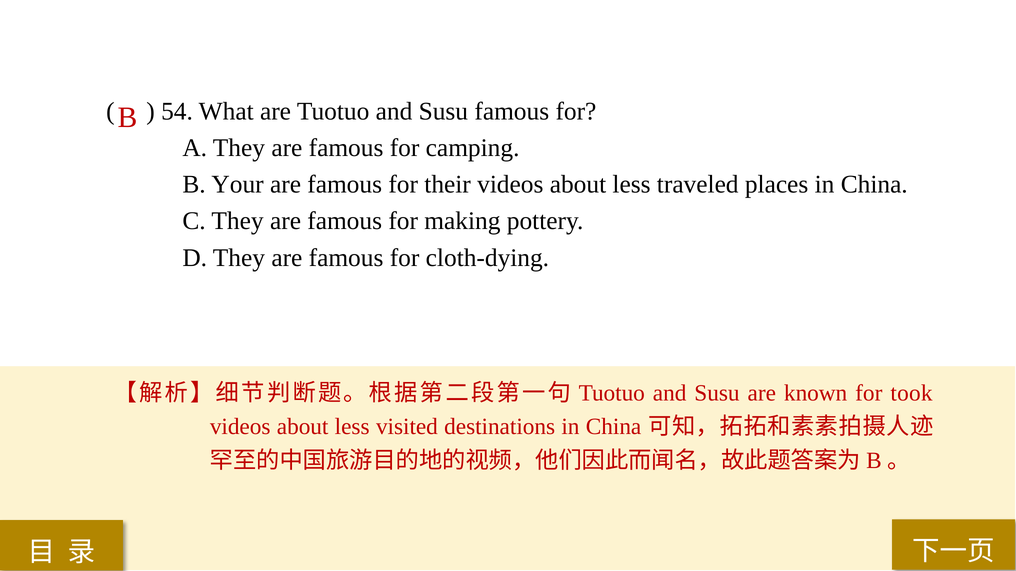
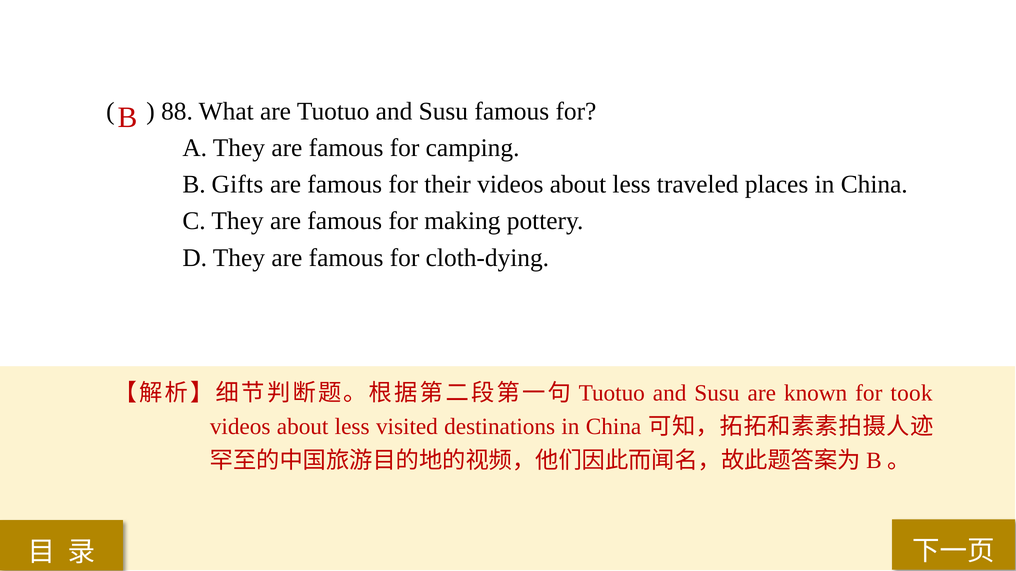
54: 54 -> 88 (177, 112)
Your: Your -> Gifts (237, 185)
